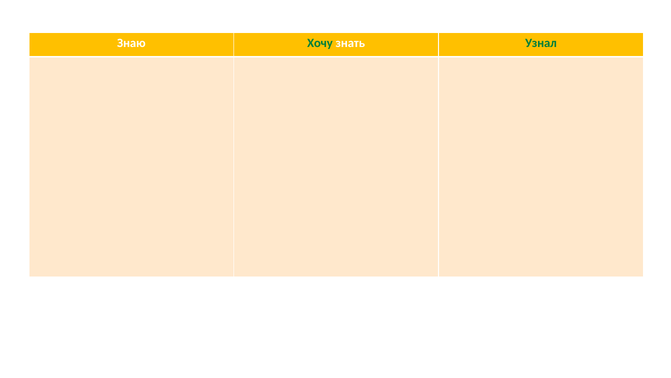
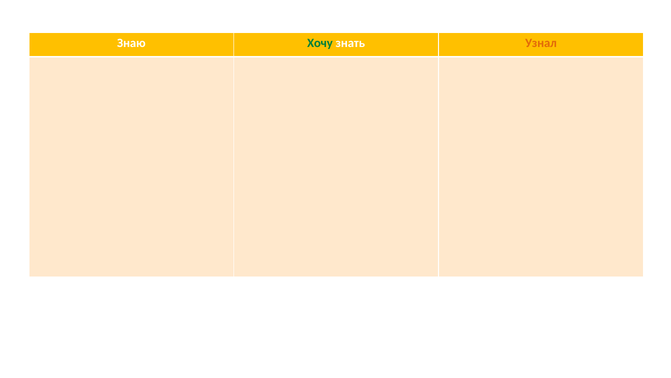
Узнал colour: green -> orange (541, 43)
